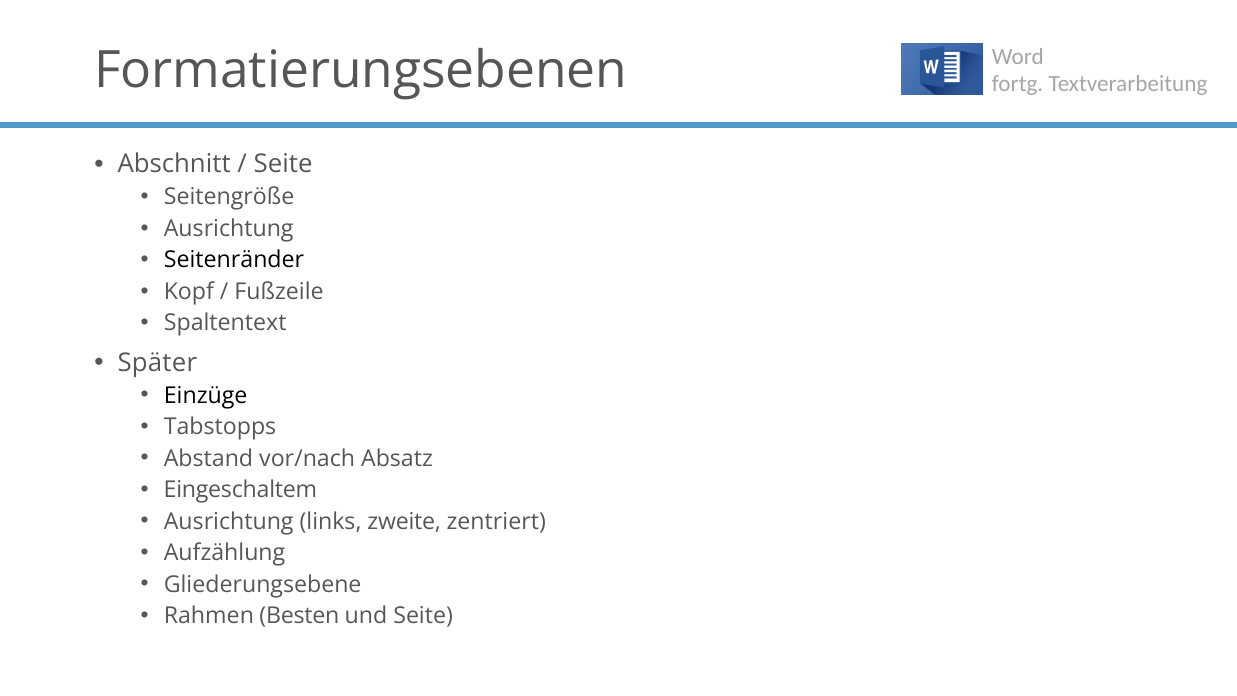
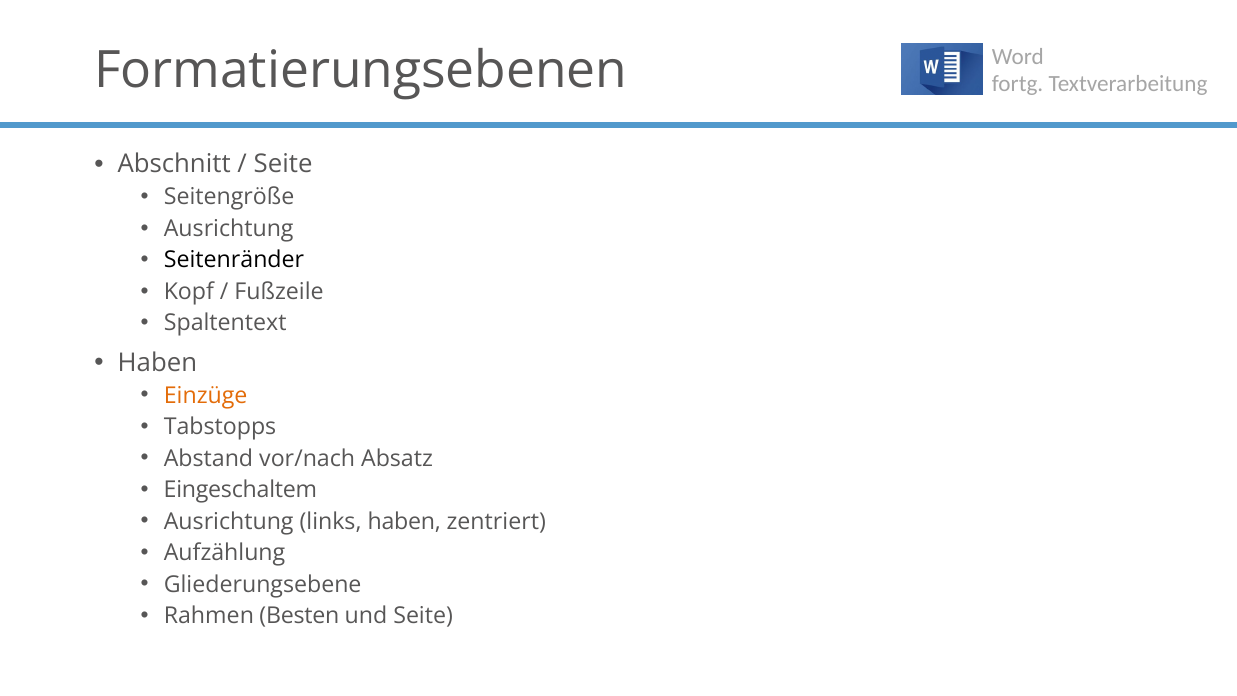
Später: Später -> Haben (157, 362)
Einzüge colour: black -> orange (206, 395)
links zweite: zweite -> haben (404, 521)
